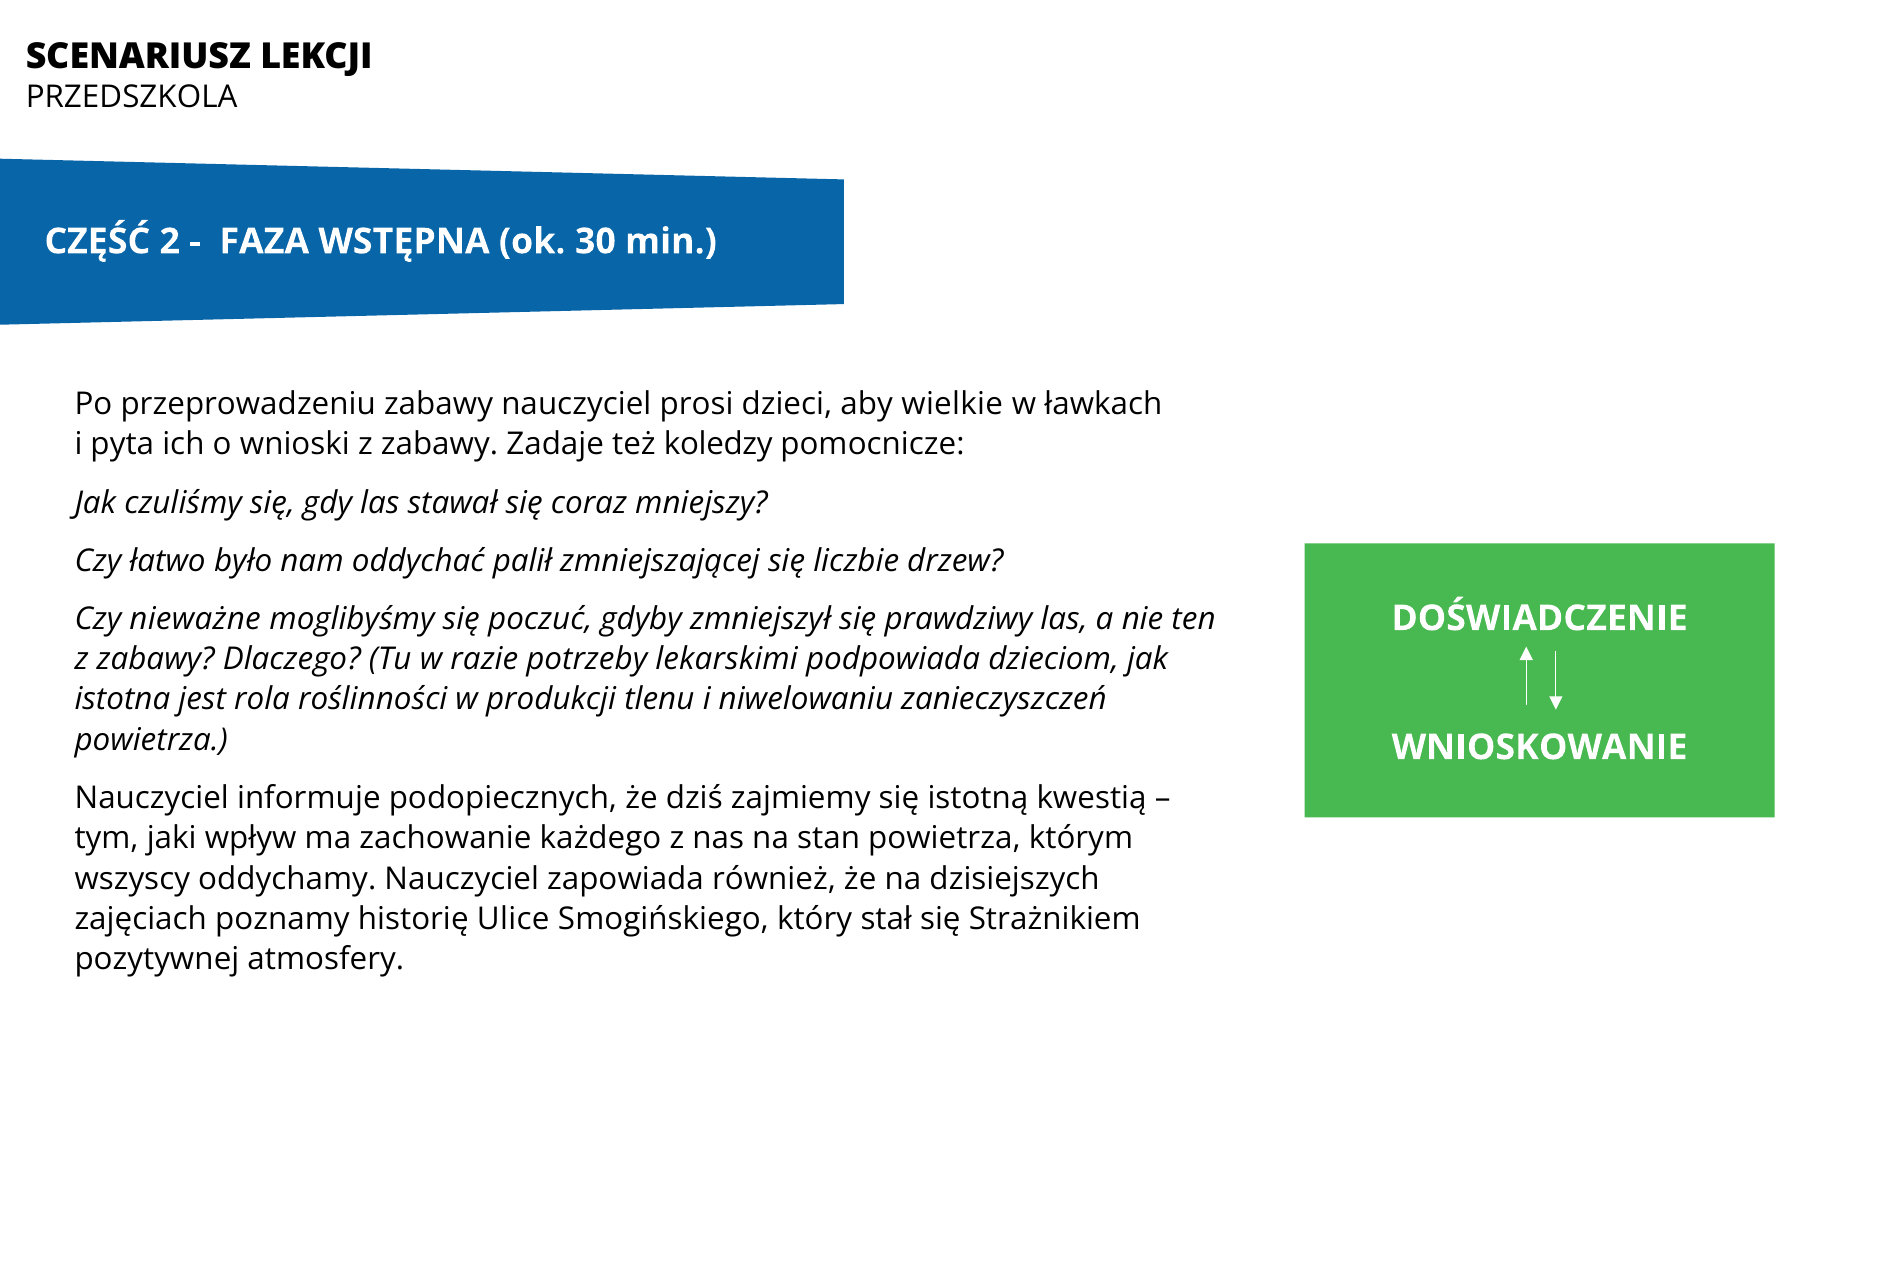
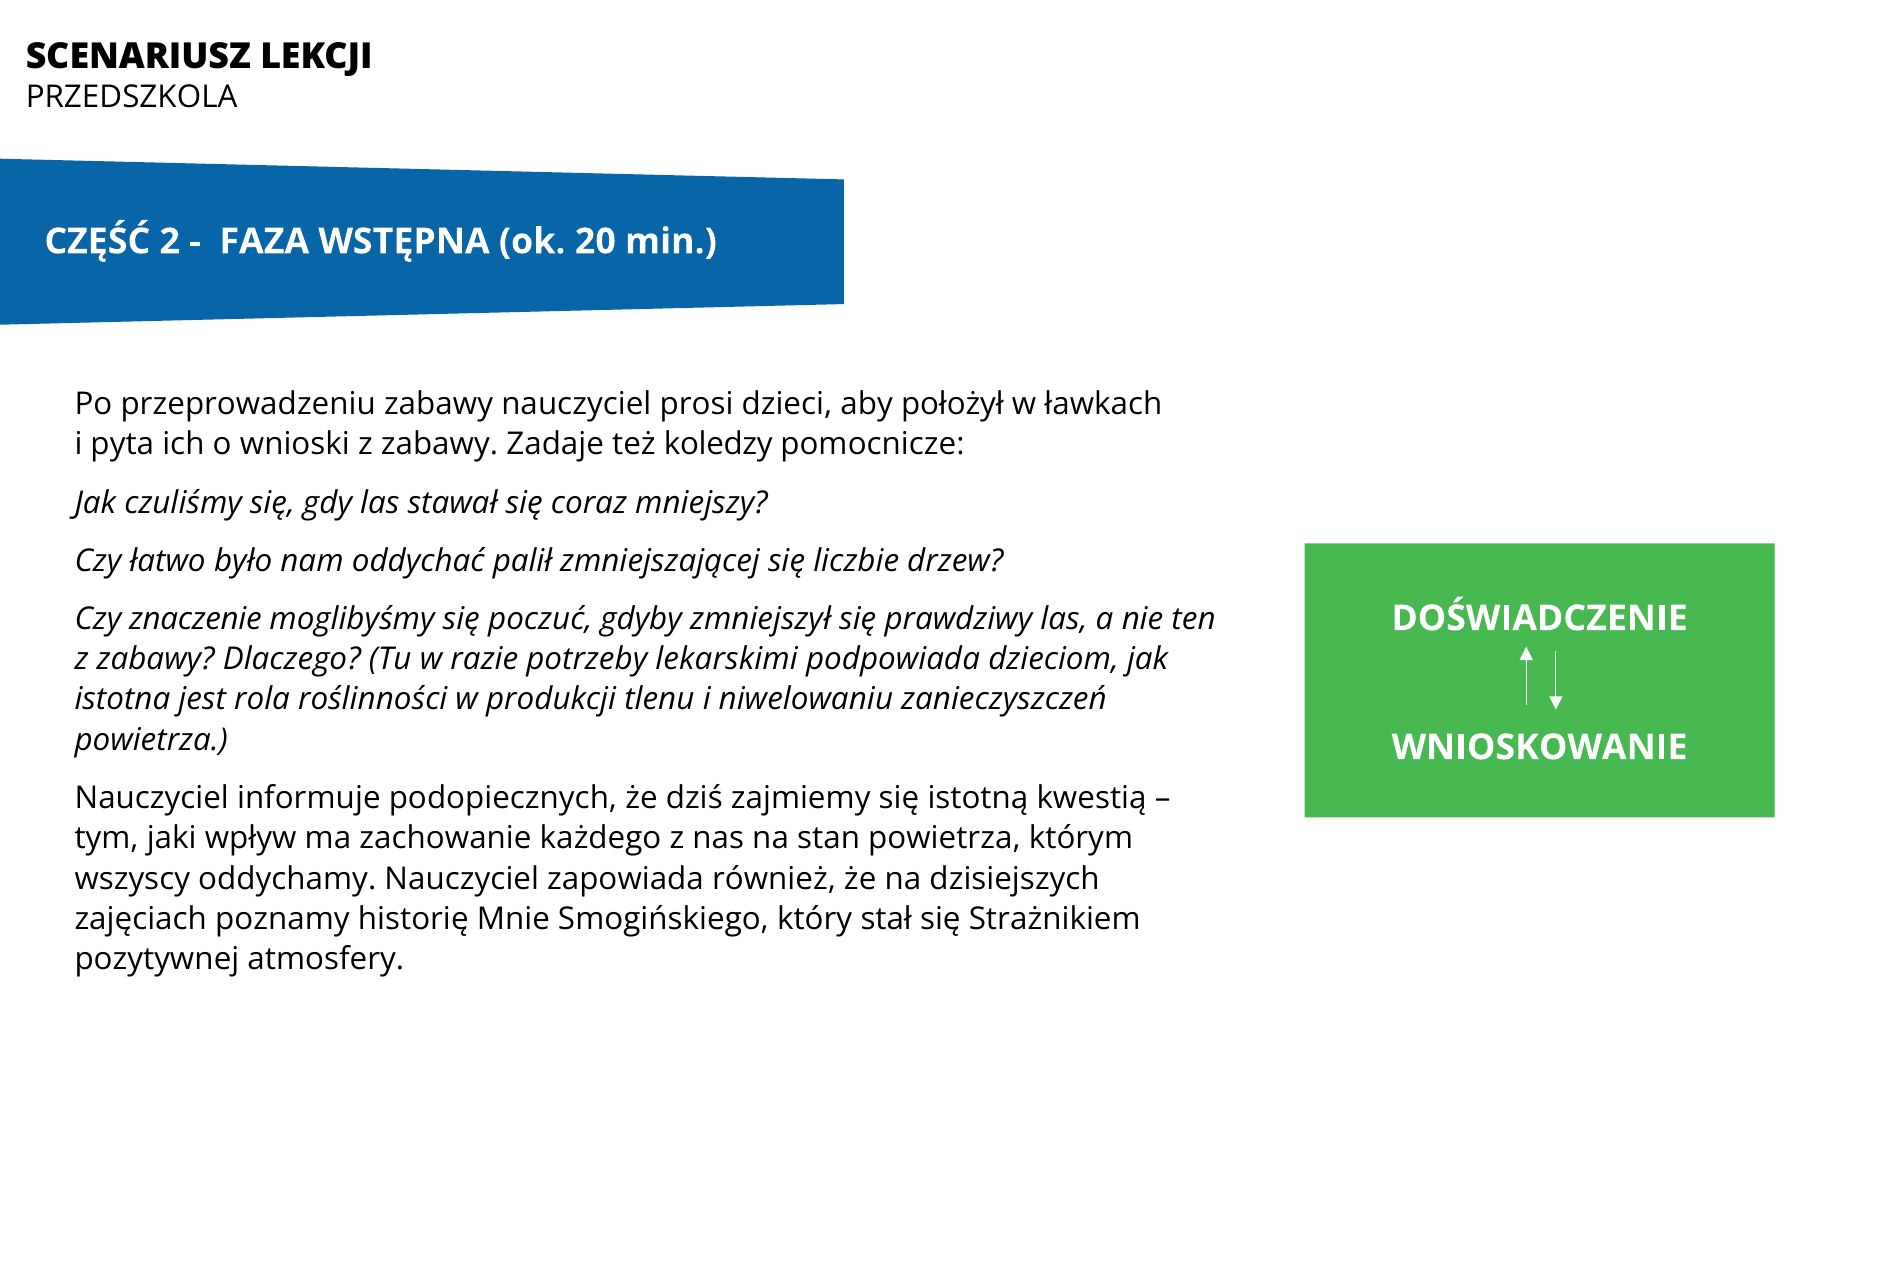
30: 30 -> 20 (595, 241)
wielkie: wielkie -> położył (952, 404)
nieważne: nieważne -> znaczenie (195, 619)
Ulice: Ulice -> Mnie (513, 919)
